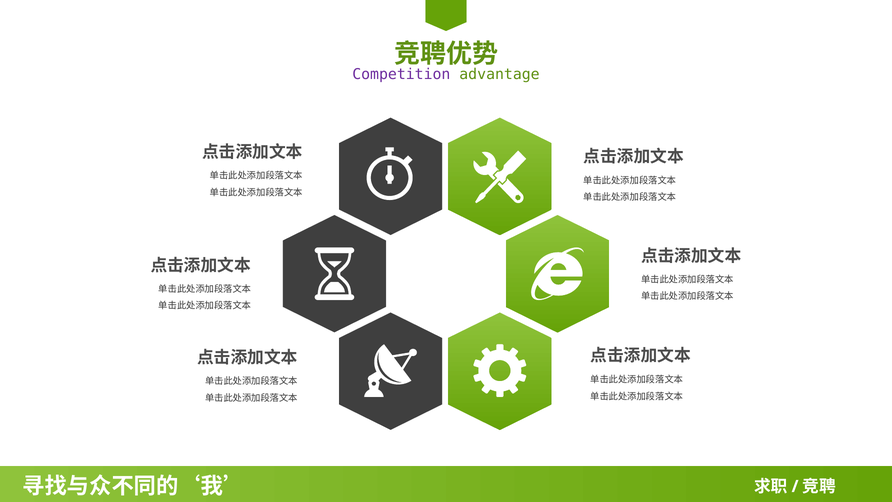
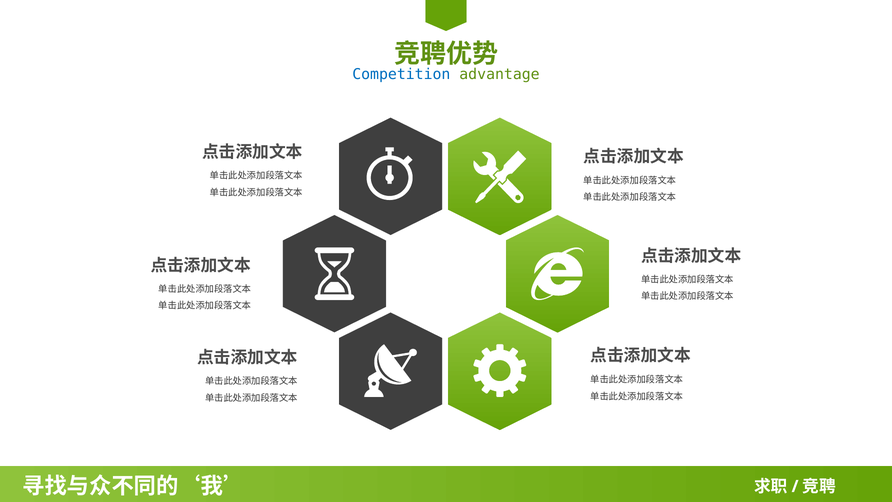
Competition colour: purple -> blue (401, 74)
